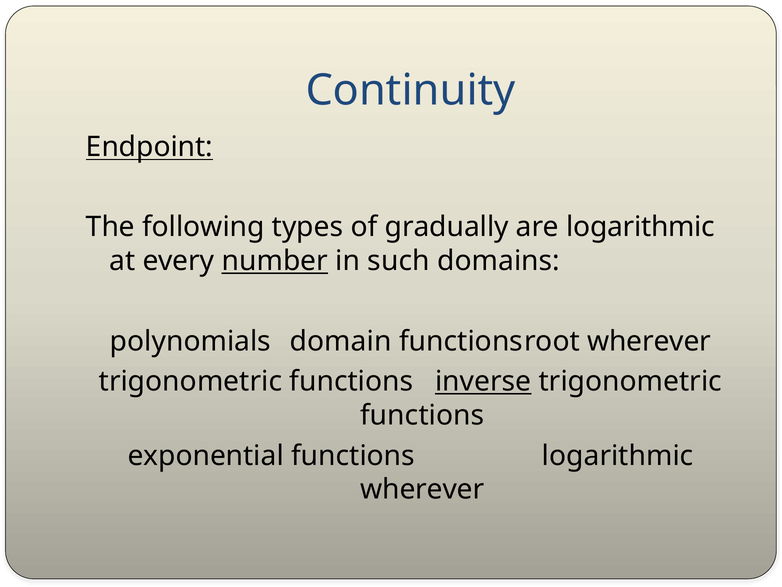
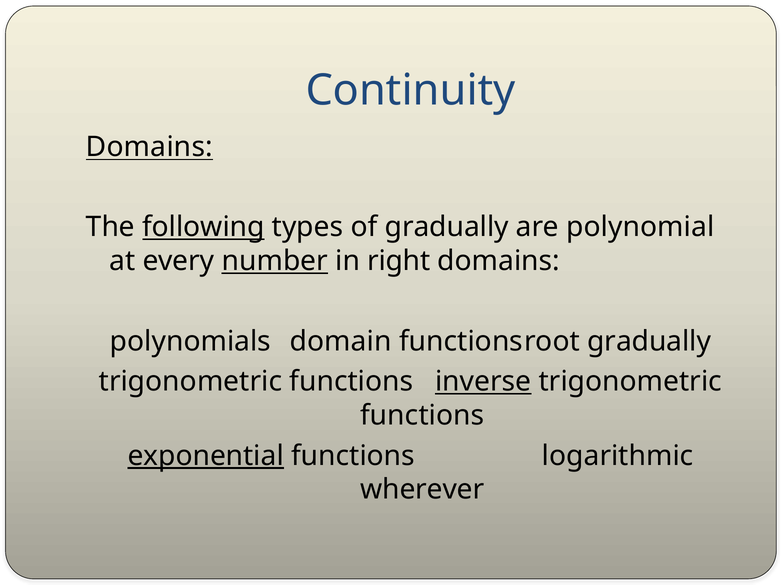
Endpoint: Endpoint -> Domains (149, 147)
following underline: none -> present (203, 227)
are logarithmic: logarithmic -> polynomial (640, 227)
such: such -> right (399, 261)
wherever: wherever -> gradually (649, 341)
exponential underline: none -> present (206, 455)
